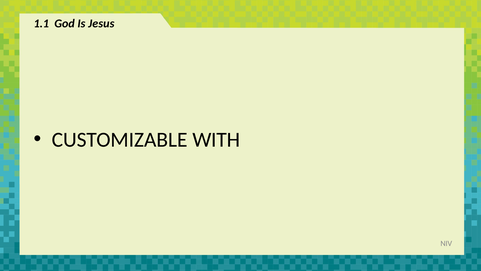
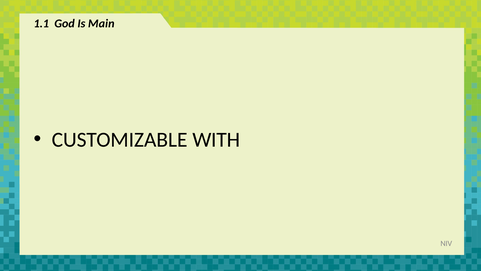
Jesus: Jesus -> Main (101, 23)
